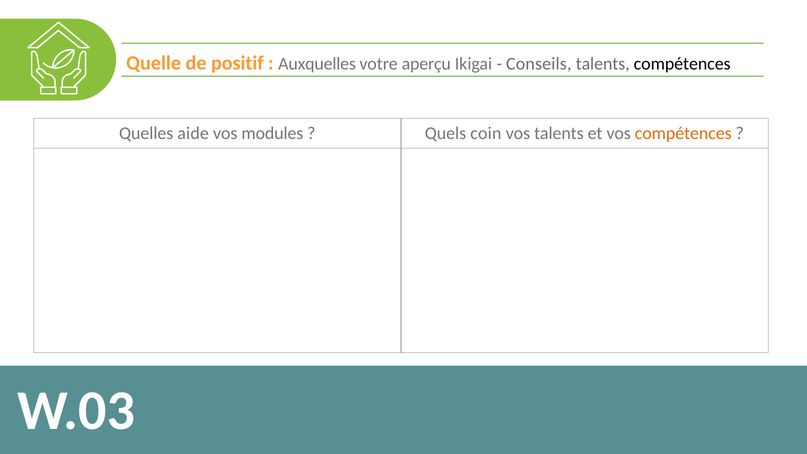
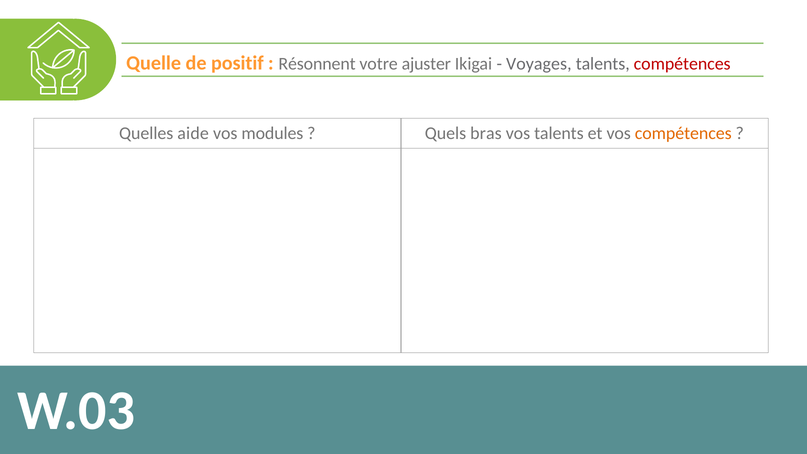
Auxquelles: Auxquelles -> Résonnent (317, 64)
aperçu: aperçu -> ajuster (426, 64)
Conseils: Conseils -> Voyages (539, 64)
compétences colour: black -> red (682, 64)
coin: coin -> bras (486, 133)
